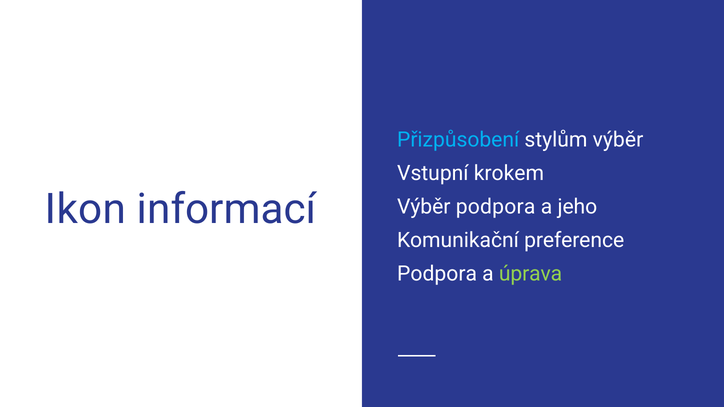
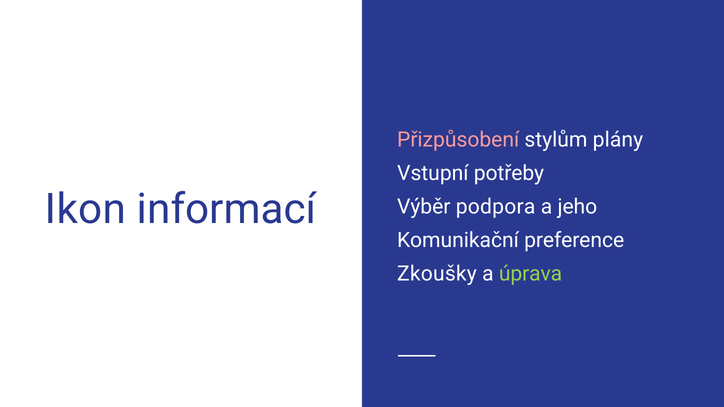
Přizpůsobení colour: light blue -> pink (458, 140)
stylům výběr: výběr -> plány (618, 140)
krokem: krokem -> potřeby (509, 173)
Podpora: Podpora -> Zkoušky (437, 274)
